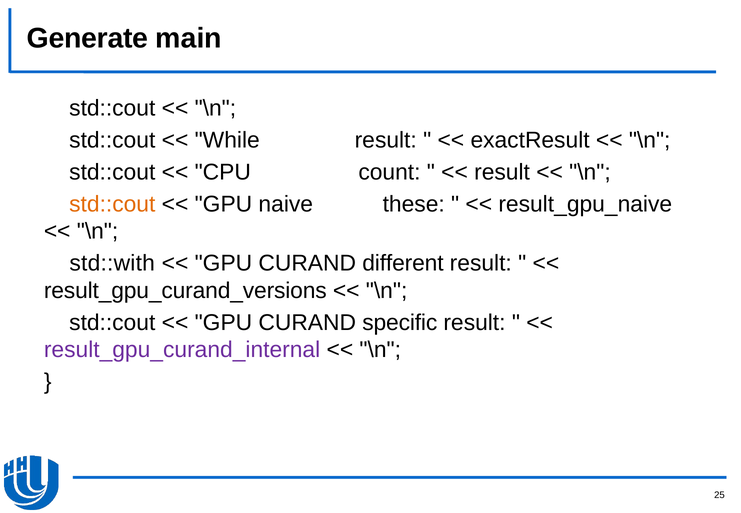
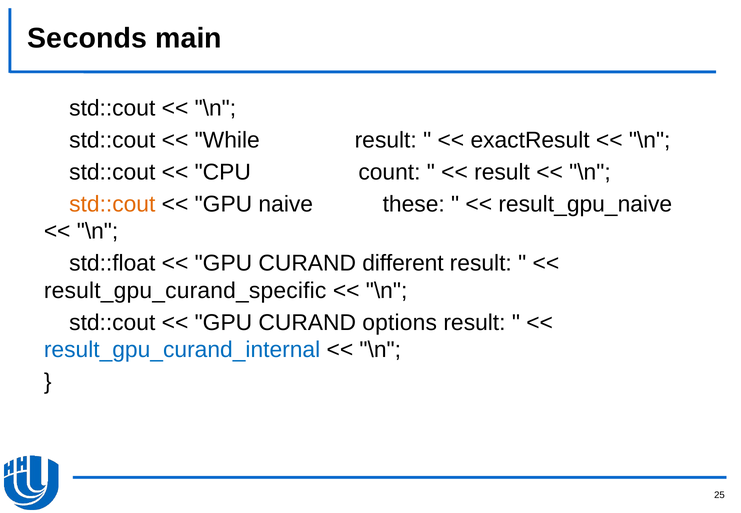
Generate: Generate -> Seconds (87, 39)
std::with: std::with -> std::float (112, 263)
result_gpu_curand_versions: result_gpu_curand_versions -> result_gpu_curand_specific (185, 291)
specific: specific -> options (400, 323)
result_gpu_curand_internal colour: purple -> blue (182, 350)
